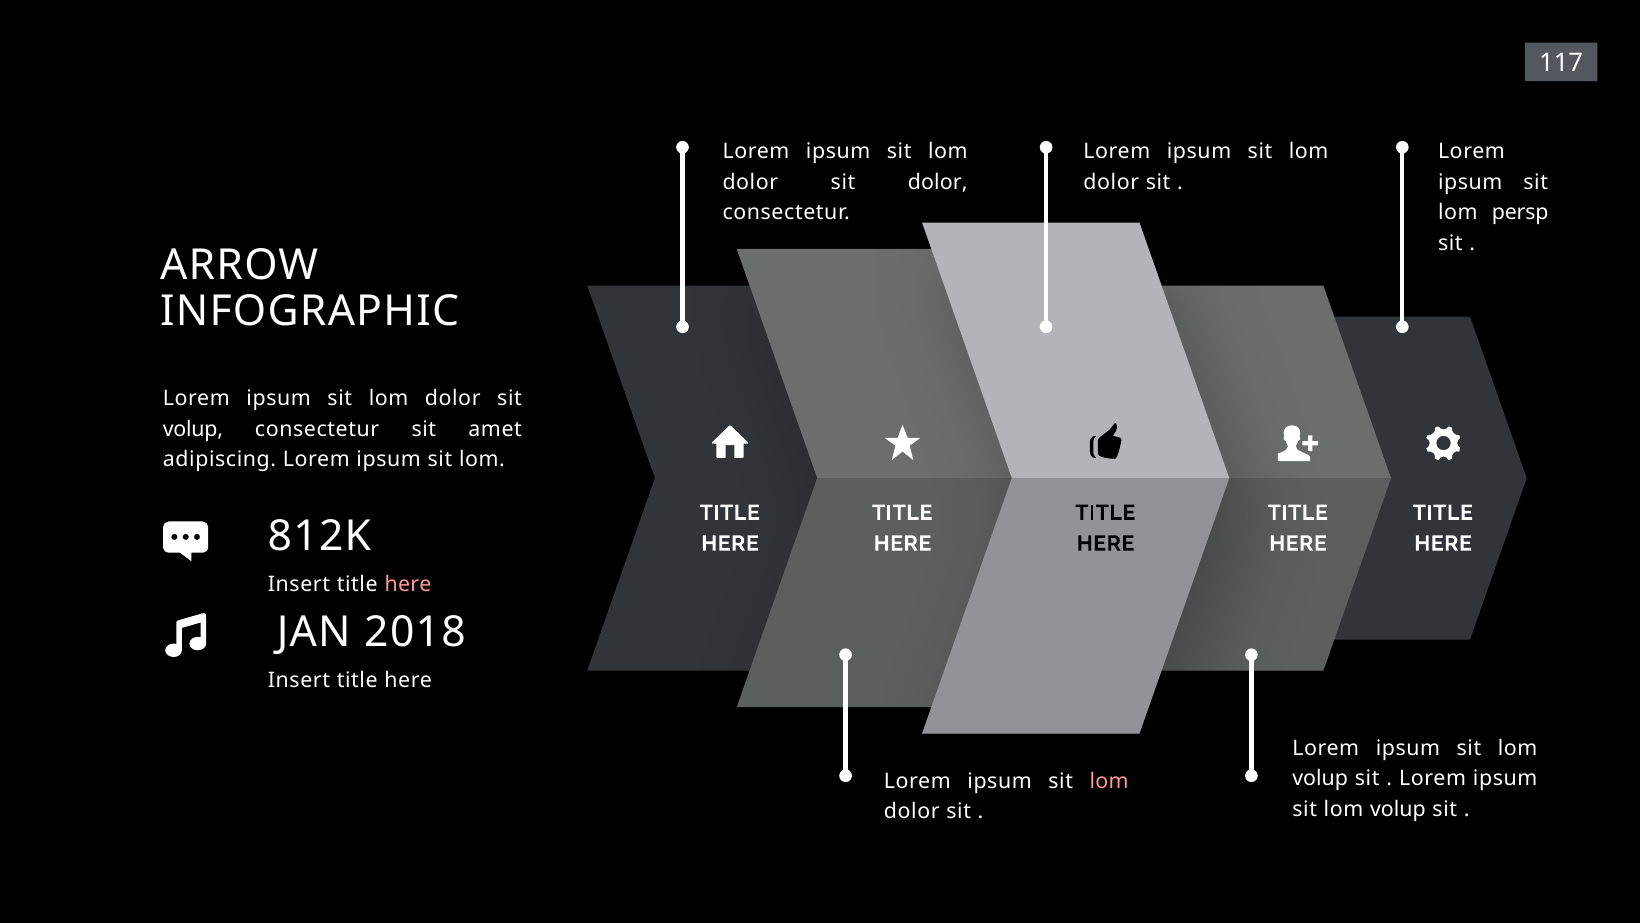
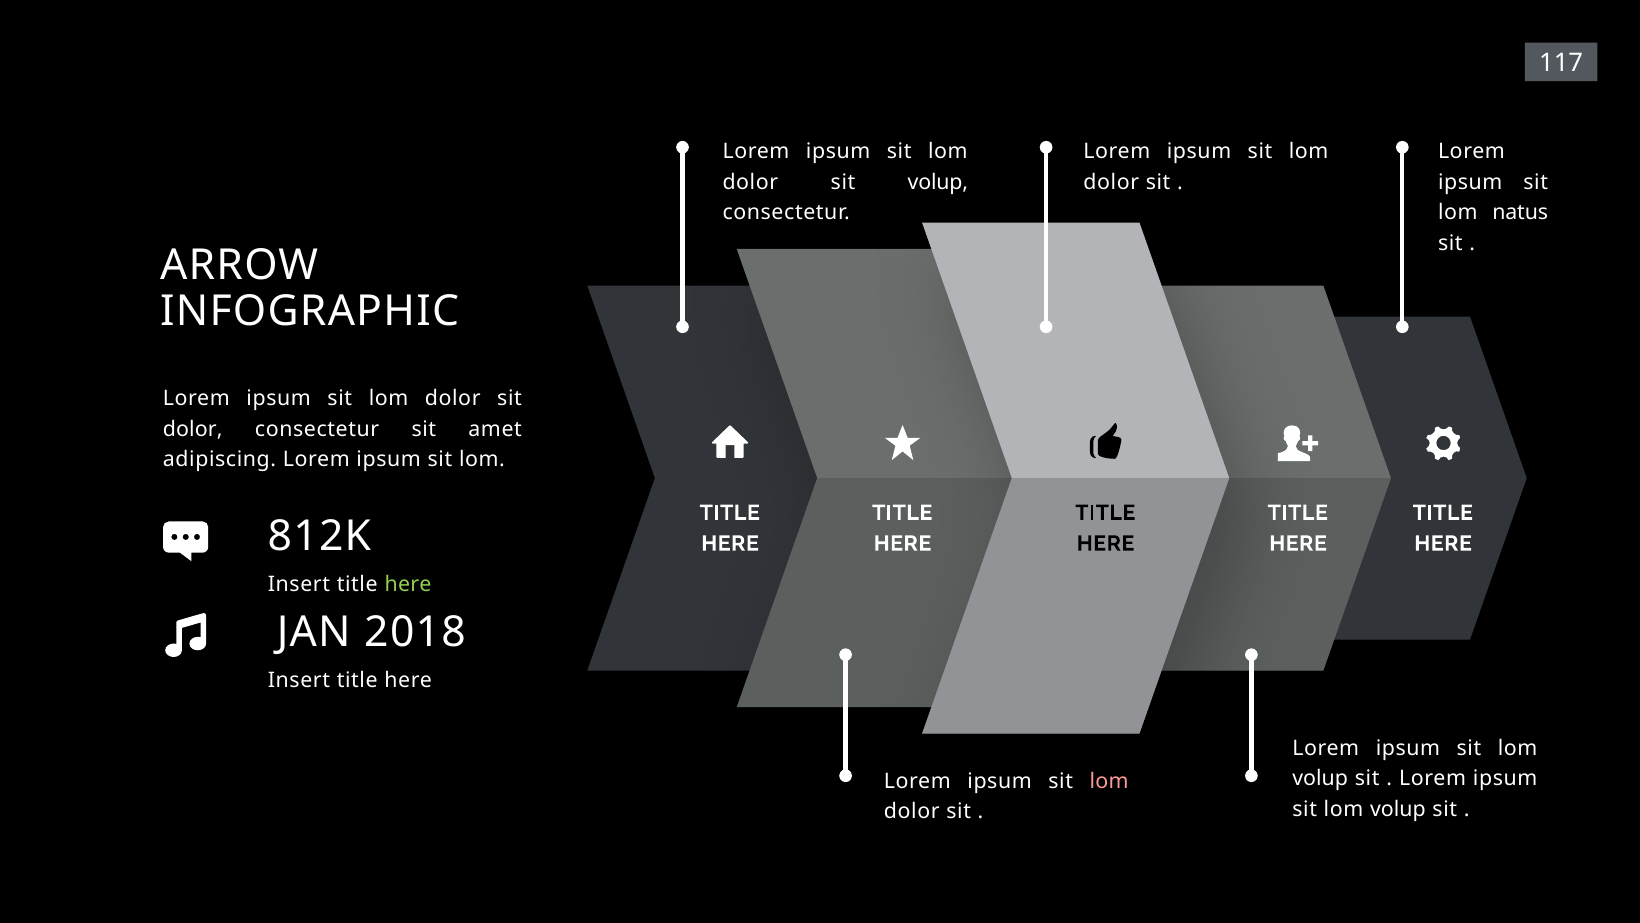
sit dolor: dolor -> volup (938, 182)
persp: persp -> natus (1520, 213)
volup: volup -> dolor (193, 429)
here colour: pink -> light green (408, 584)
